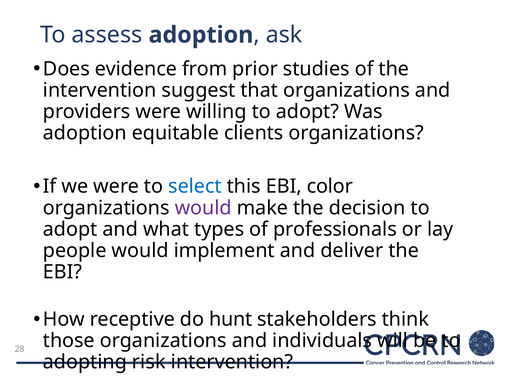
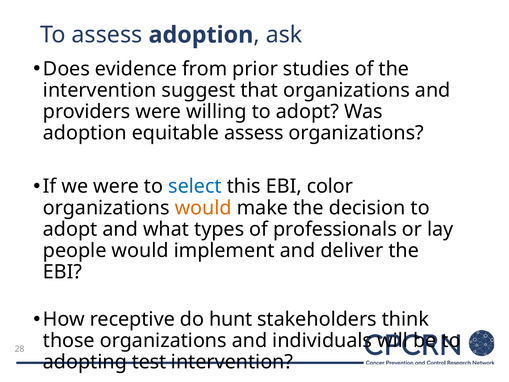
equitable clients: clients -> assess (254, 133)
would colour: purple -> orange (203, 208)
risk: risk -> test (149, 362)
